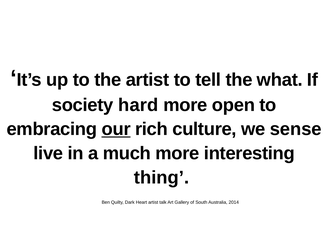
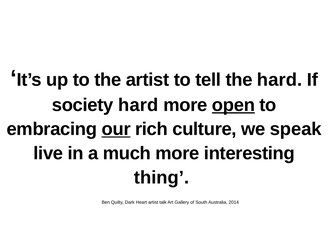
the what: what -> hard (280, 80)
open underline: none -> present (233, 105)
sense: sense -> speak (296, 129)
